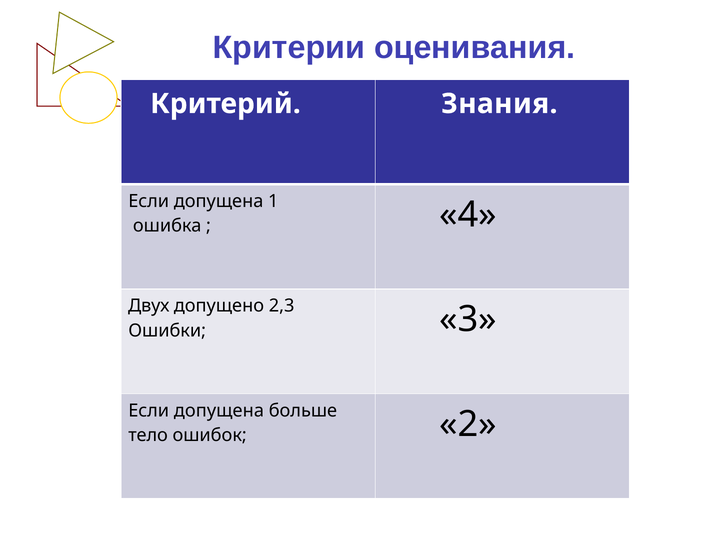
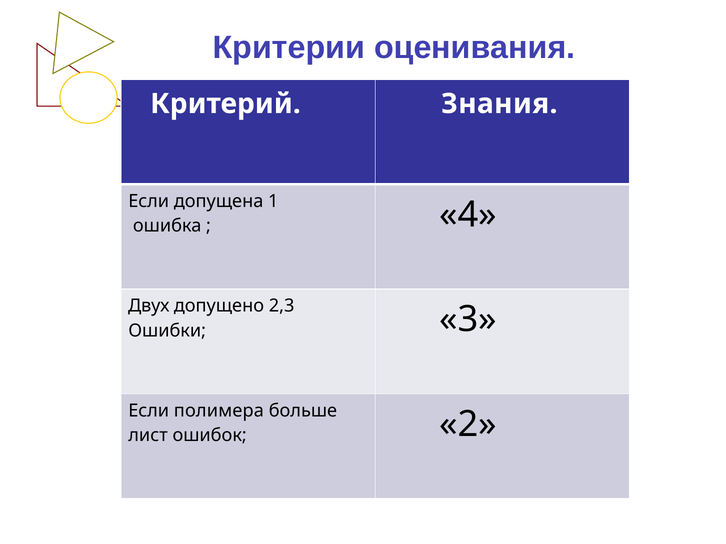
допущена: допущена -> полимера (219, 411)
тело: тело -> лист (148, 436)
